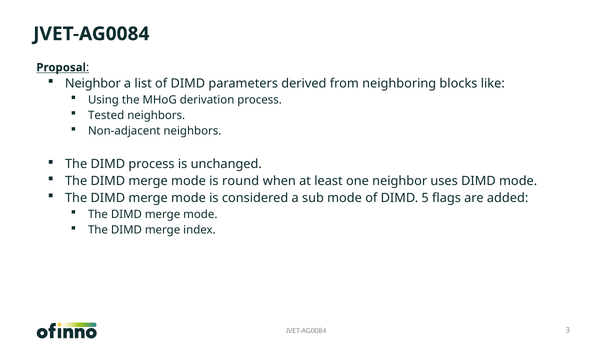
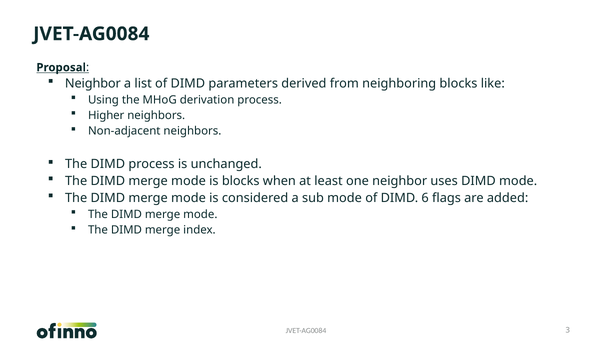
Tested: Tested -> Higher (106, 115)
is round: round -> blocks (241, 181)
5: 5 -> 6 (425, 198)
